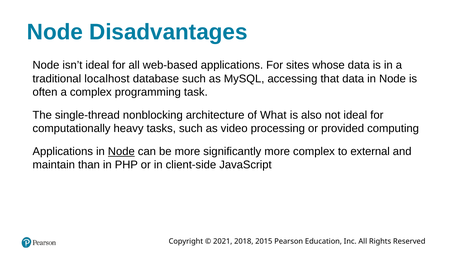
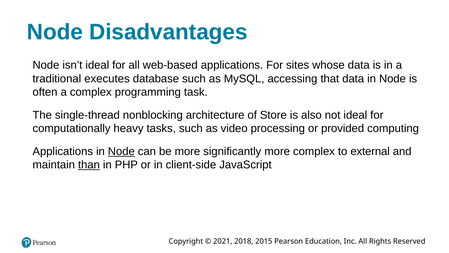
localhost: localhost -> executes (107, 79)
What: What -> Store (273, 115)
than underline: none -> present (89, 165)
